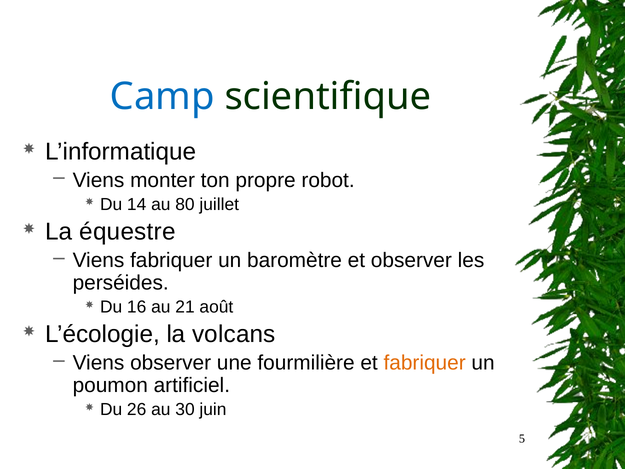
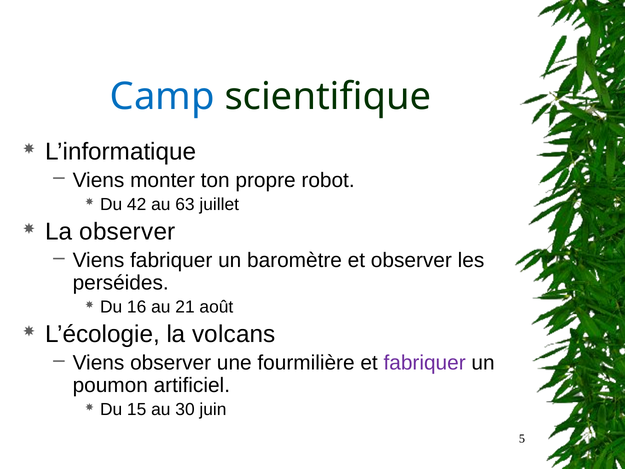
14: 14 -> 42 (137, 204)
80: 80 -> 63 (185, 204)
La équestre: équestre -> observer (127, 232)
fabriquer colour: orange -> purple (425, 363)
26: 26 -> 15 (137, 409)
